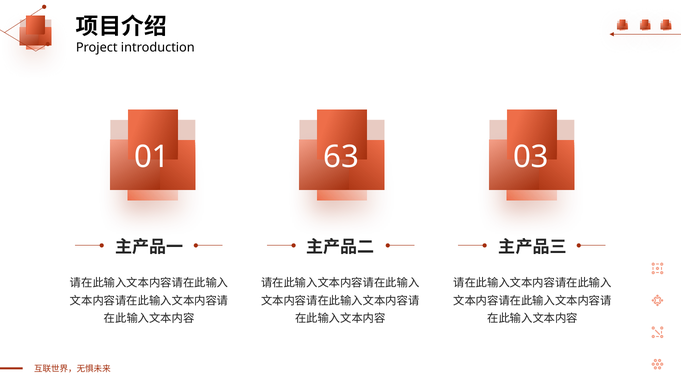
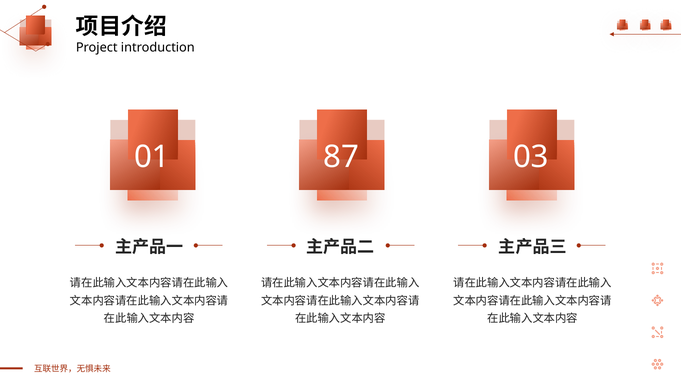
63: 63 -> 87 (341, 157)
